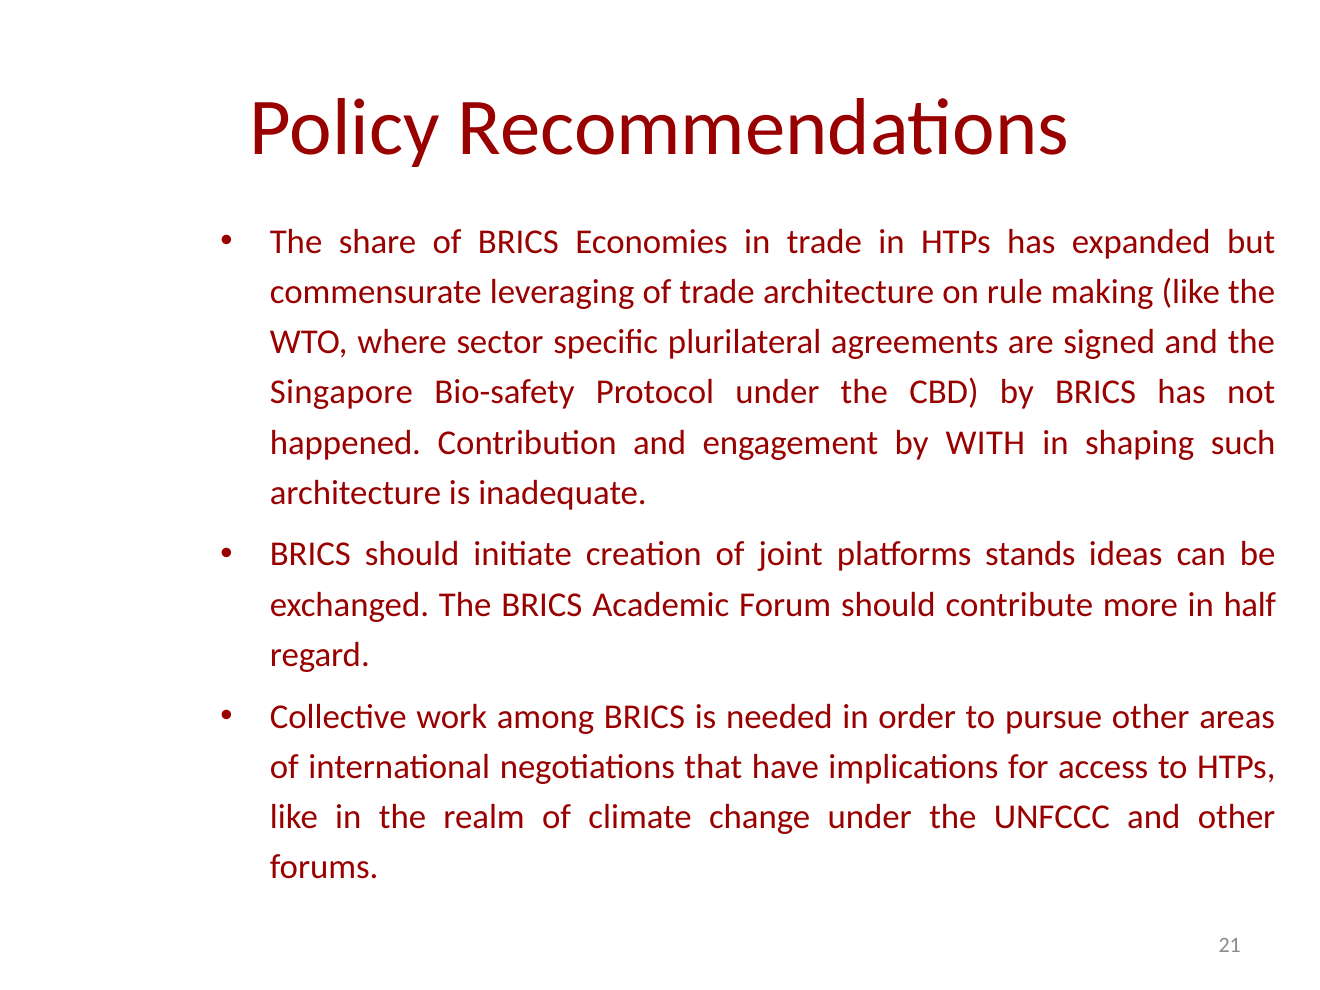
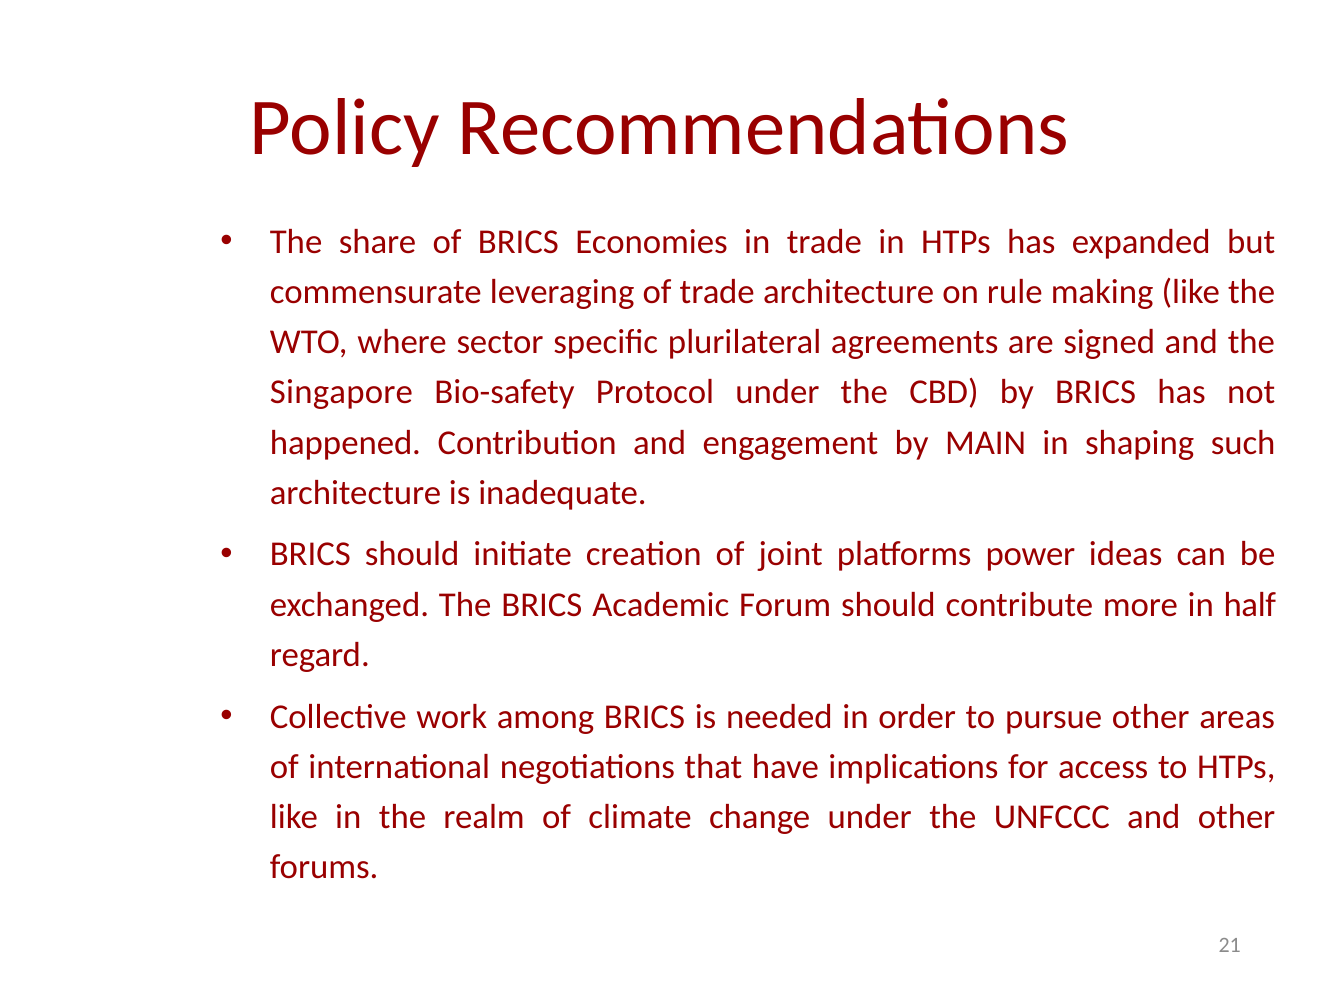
WITH: WITH -> MAIN (986, 443)
stands: stands -> power (1030, 554)
